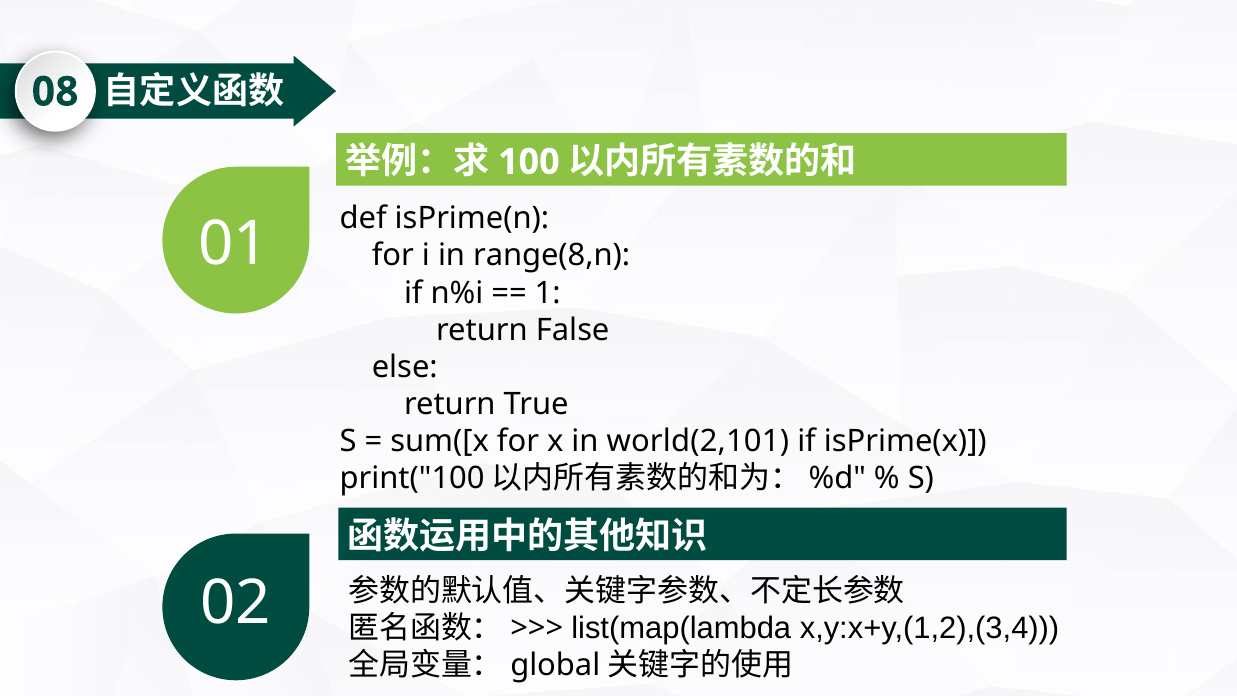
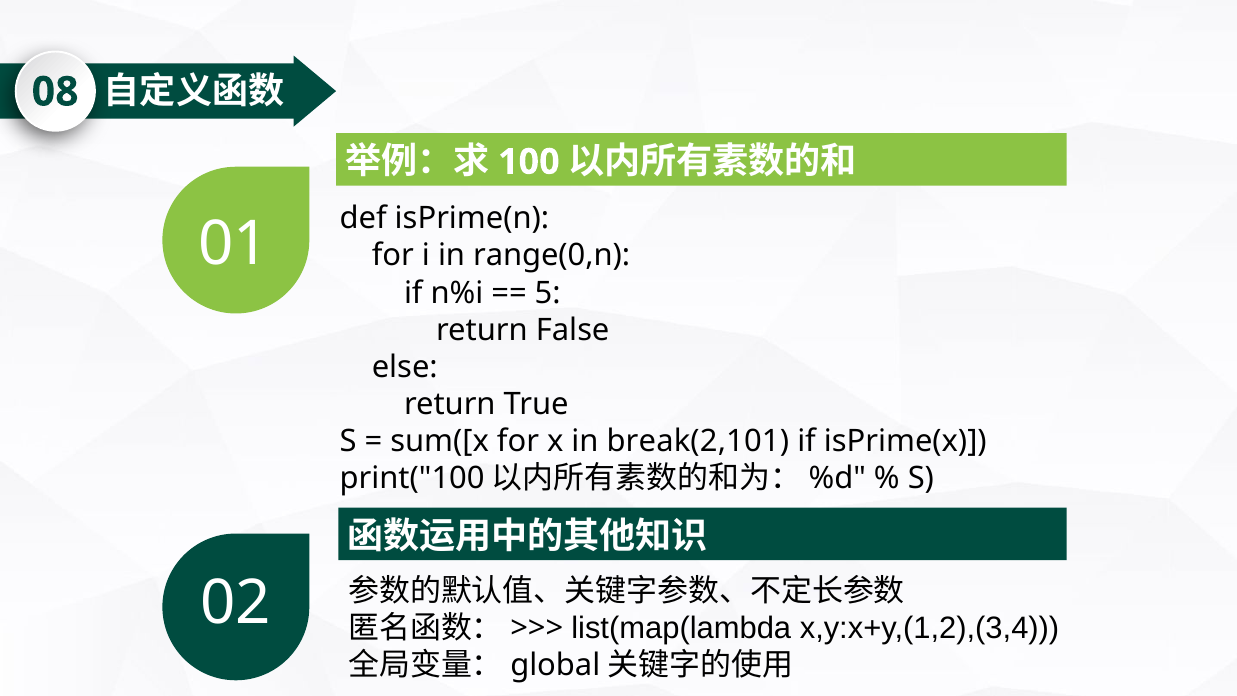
range(8,n: range(8,n -> range(0,n (552, 256)
1: 1 -> 5 (548, 293)
world(2,101: world(2,101 -> break(2,101 (698, 441)
